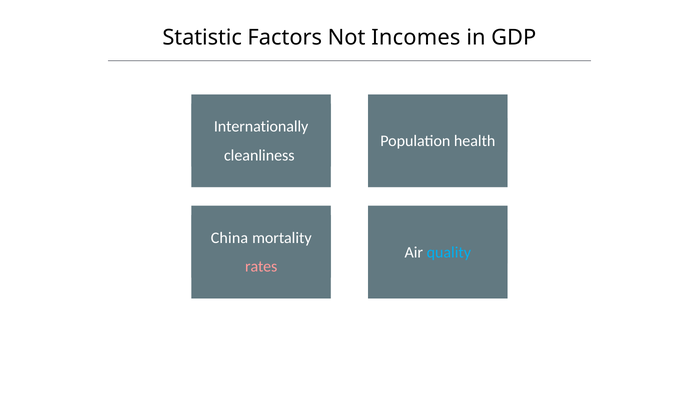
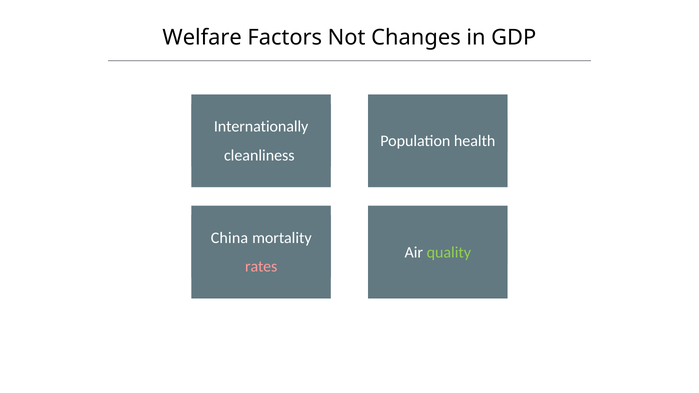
Statistic: Statistic -> Welfare (202, 37)
Incomes: Incomes -> Changes (416, 37)
quality colour: light blue -> light green (449, 252)
